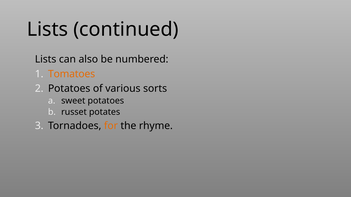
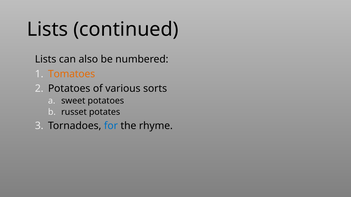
for colour: orange -> blue (111, 126)
